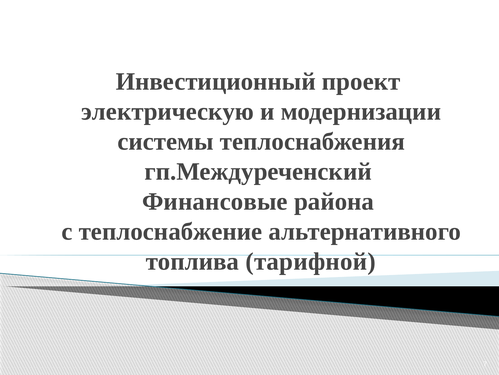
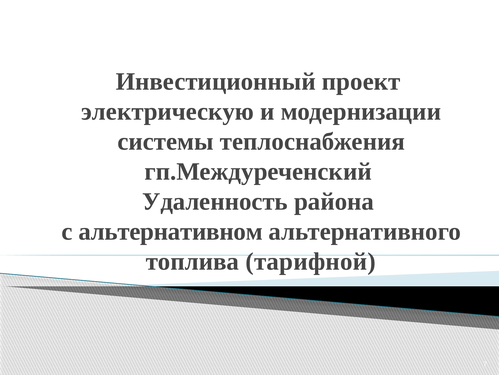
Финансовые: Финансовые -> Удаленность (215, 201)
теплоснабжение: теплоснабжение -> альтернативном (171, 231)
